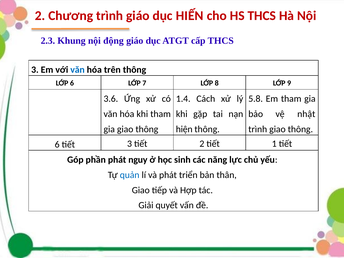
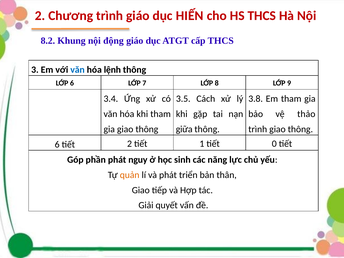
2.3: 2.3 -> 8.2 (48, 41)
trên: trên -> lệnh (112, 70)
3.6: 3.6 -> 3.4 (111, 99)
1.4: 1.4 -> 3.5 (183, 99)
5.8: 5.8 -> 3.8 (256, 99)
nhật: nhật -> thảo (306, 114)
hiện: hiện -> giữa (184, 129)
tiết 3: 3 -> 2 (130, 144)
tiết 2: 2 -> 1 (202, 144)
1: 1 -> 0 (274, 144)
quản colour: blue -> orange (130, 175)
